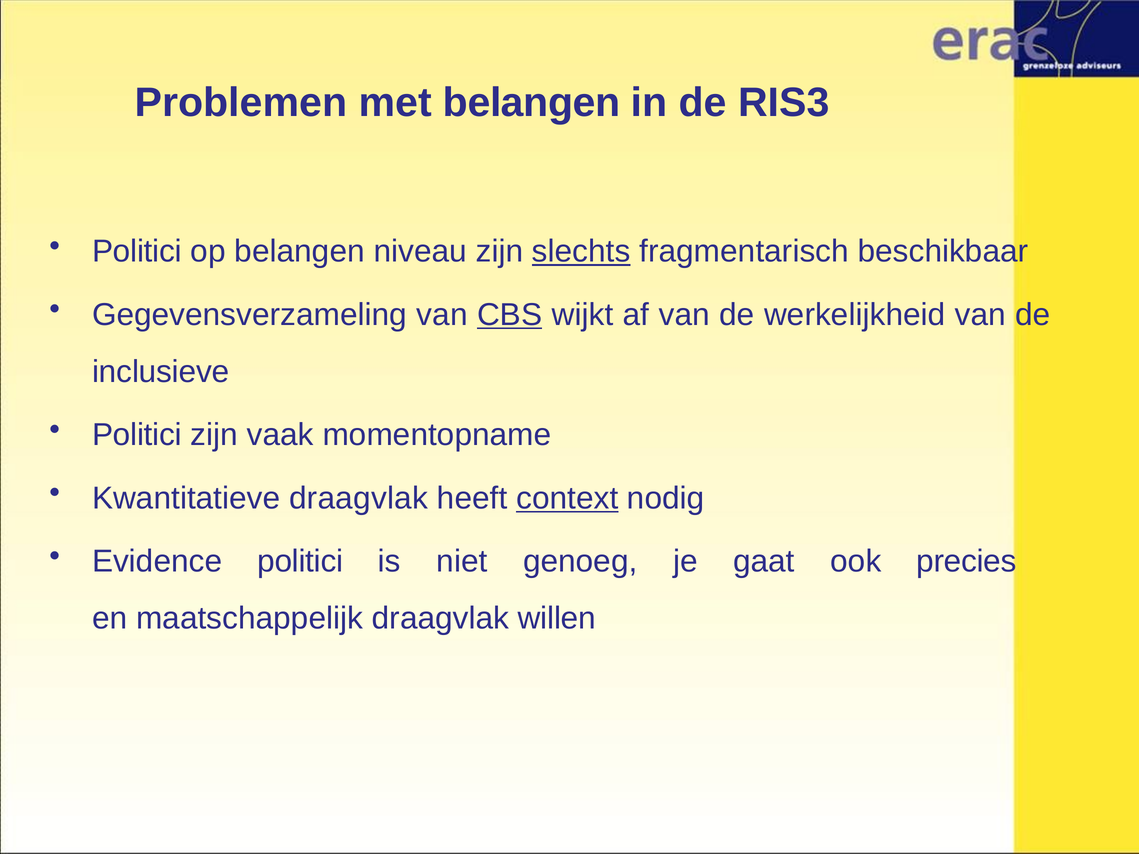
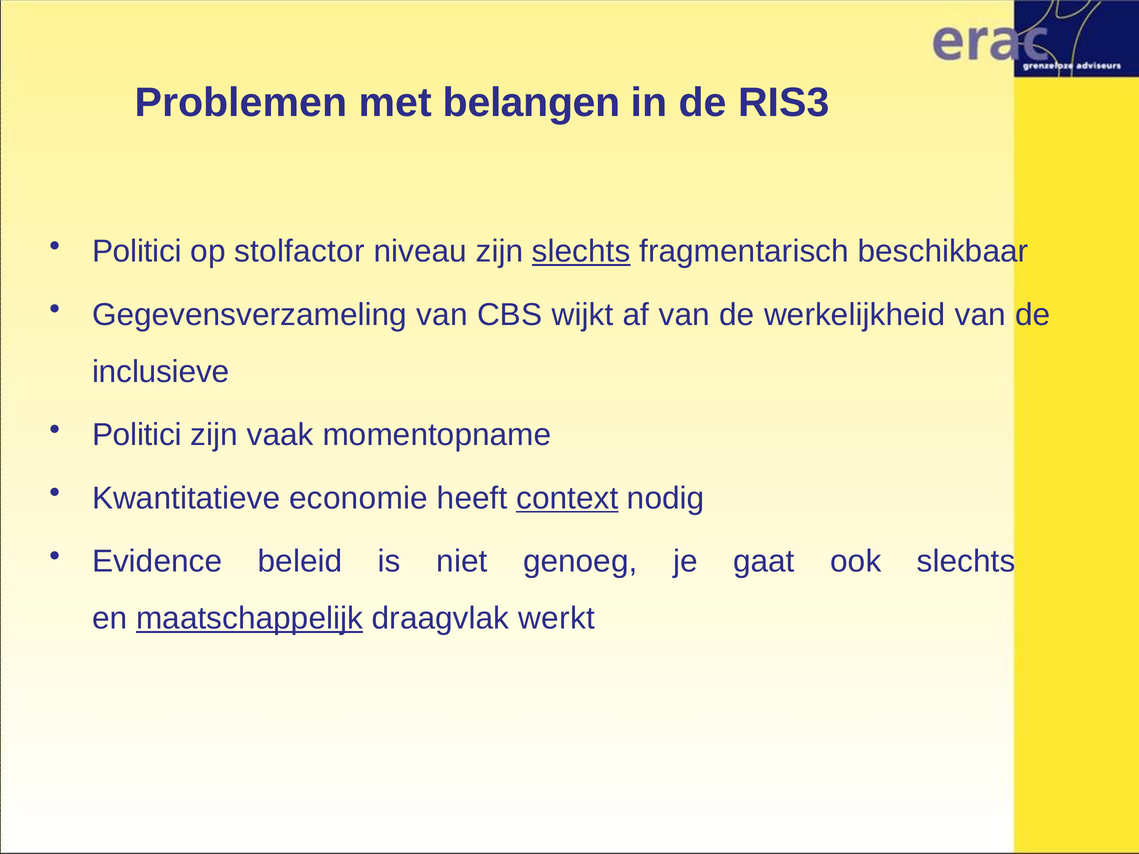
op belangen: belangen -> stolfactor (300, 251)
CBS underline: present -> none (510, 315)
Kwantitatieve draagvlak: draagvlak -> economie (359, 498)
Evidence politici: politici -> beleid (300, 562)
ook precies: precies -> slechts (966, 562)
maatschappelijk underline: none -> present (250, 618)
willen: willen -> werkt (557, 618)
